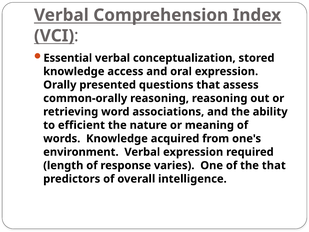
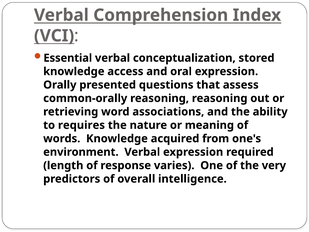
efficient: efficient -> requires (81, 125)
the that: that -> very (274, 165)
